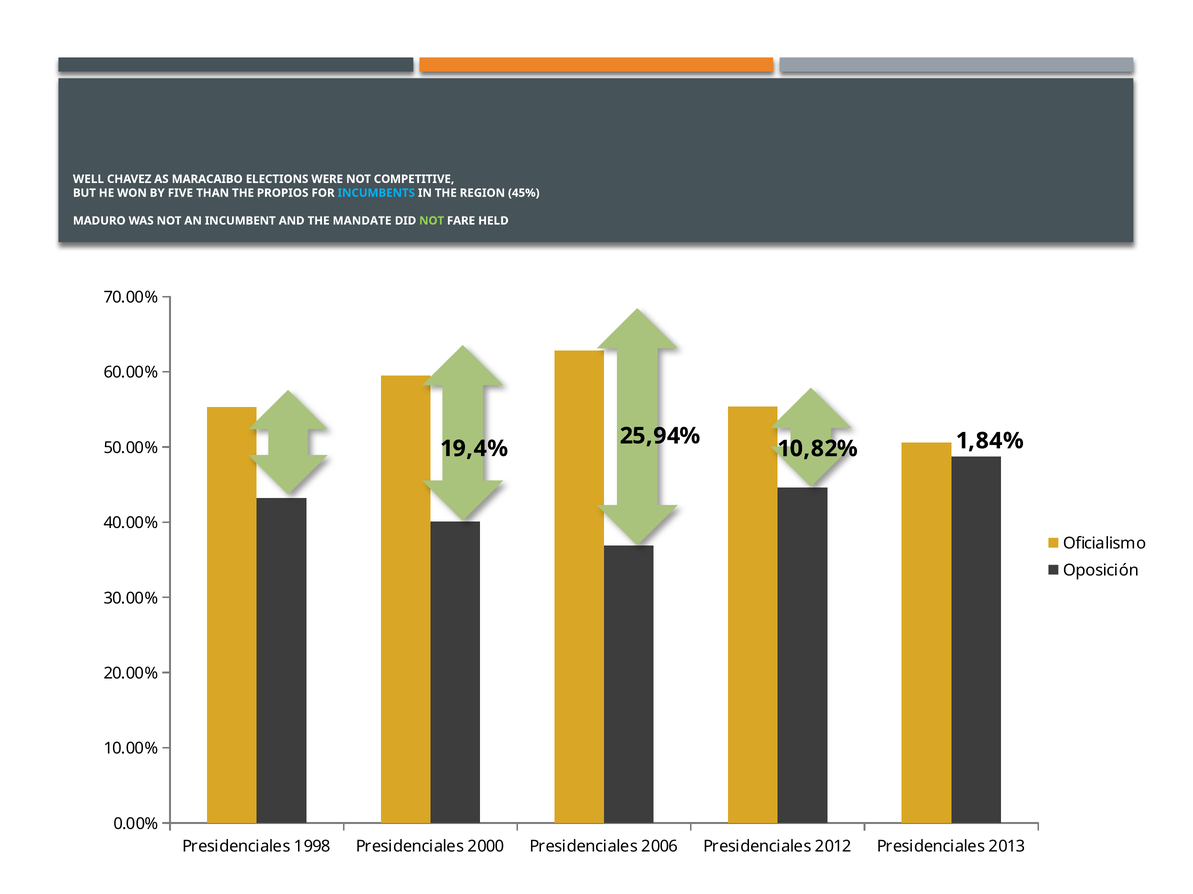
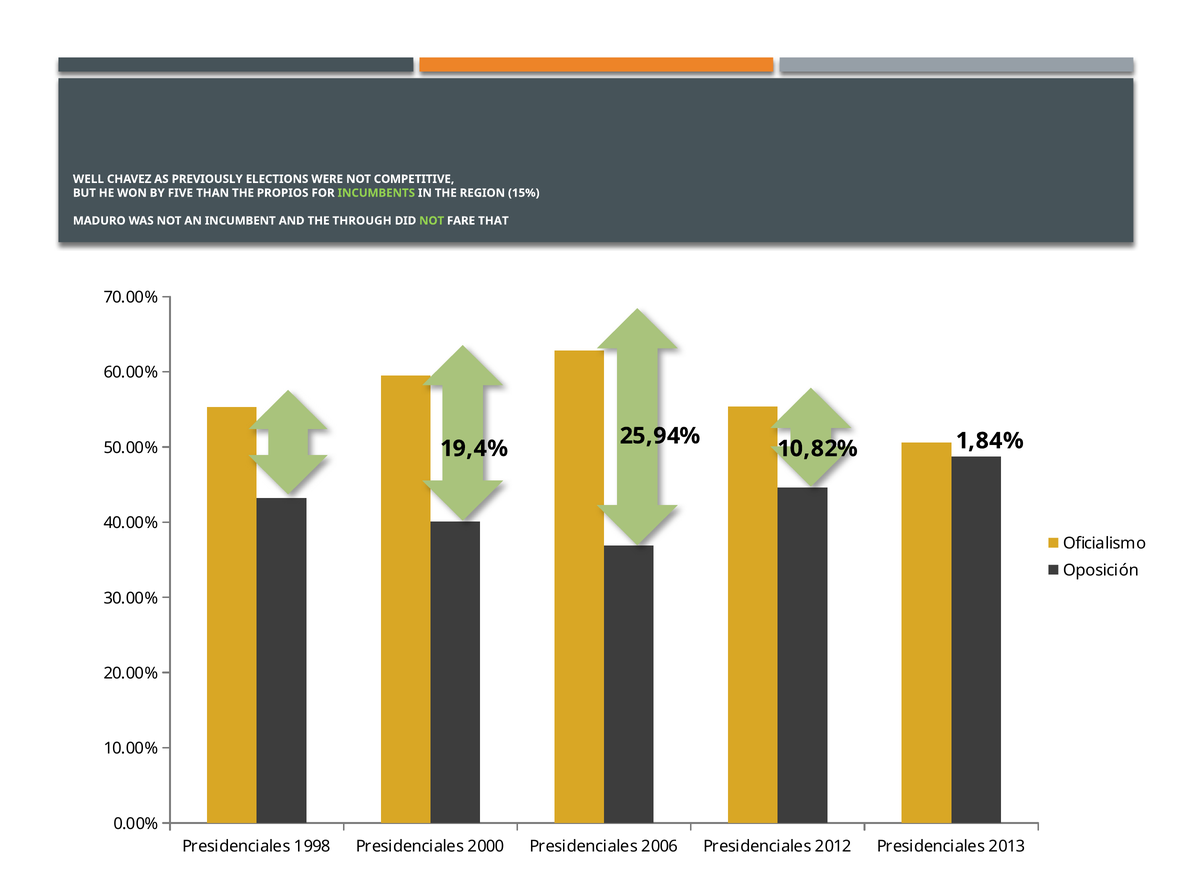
MARACAIBO: MARACAIBO -> PREVIOUSLY (207, 179)
INCUMBENTS colour: light blue -> light green (376, 193)
45%: 45% -> 15% (524, 193)
MANDATE: MANDATE -> THROUGH (362, 221)
HELD: HELD -> THAT (493, 221)
